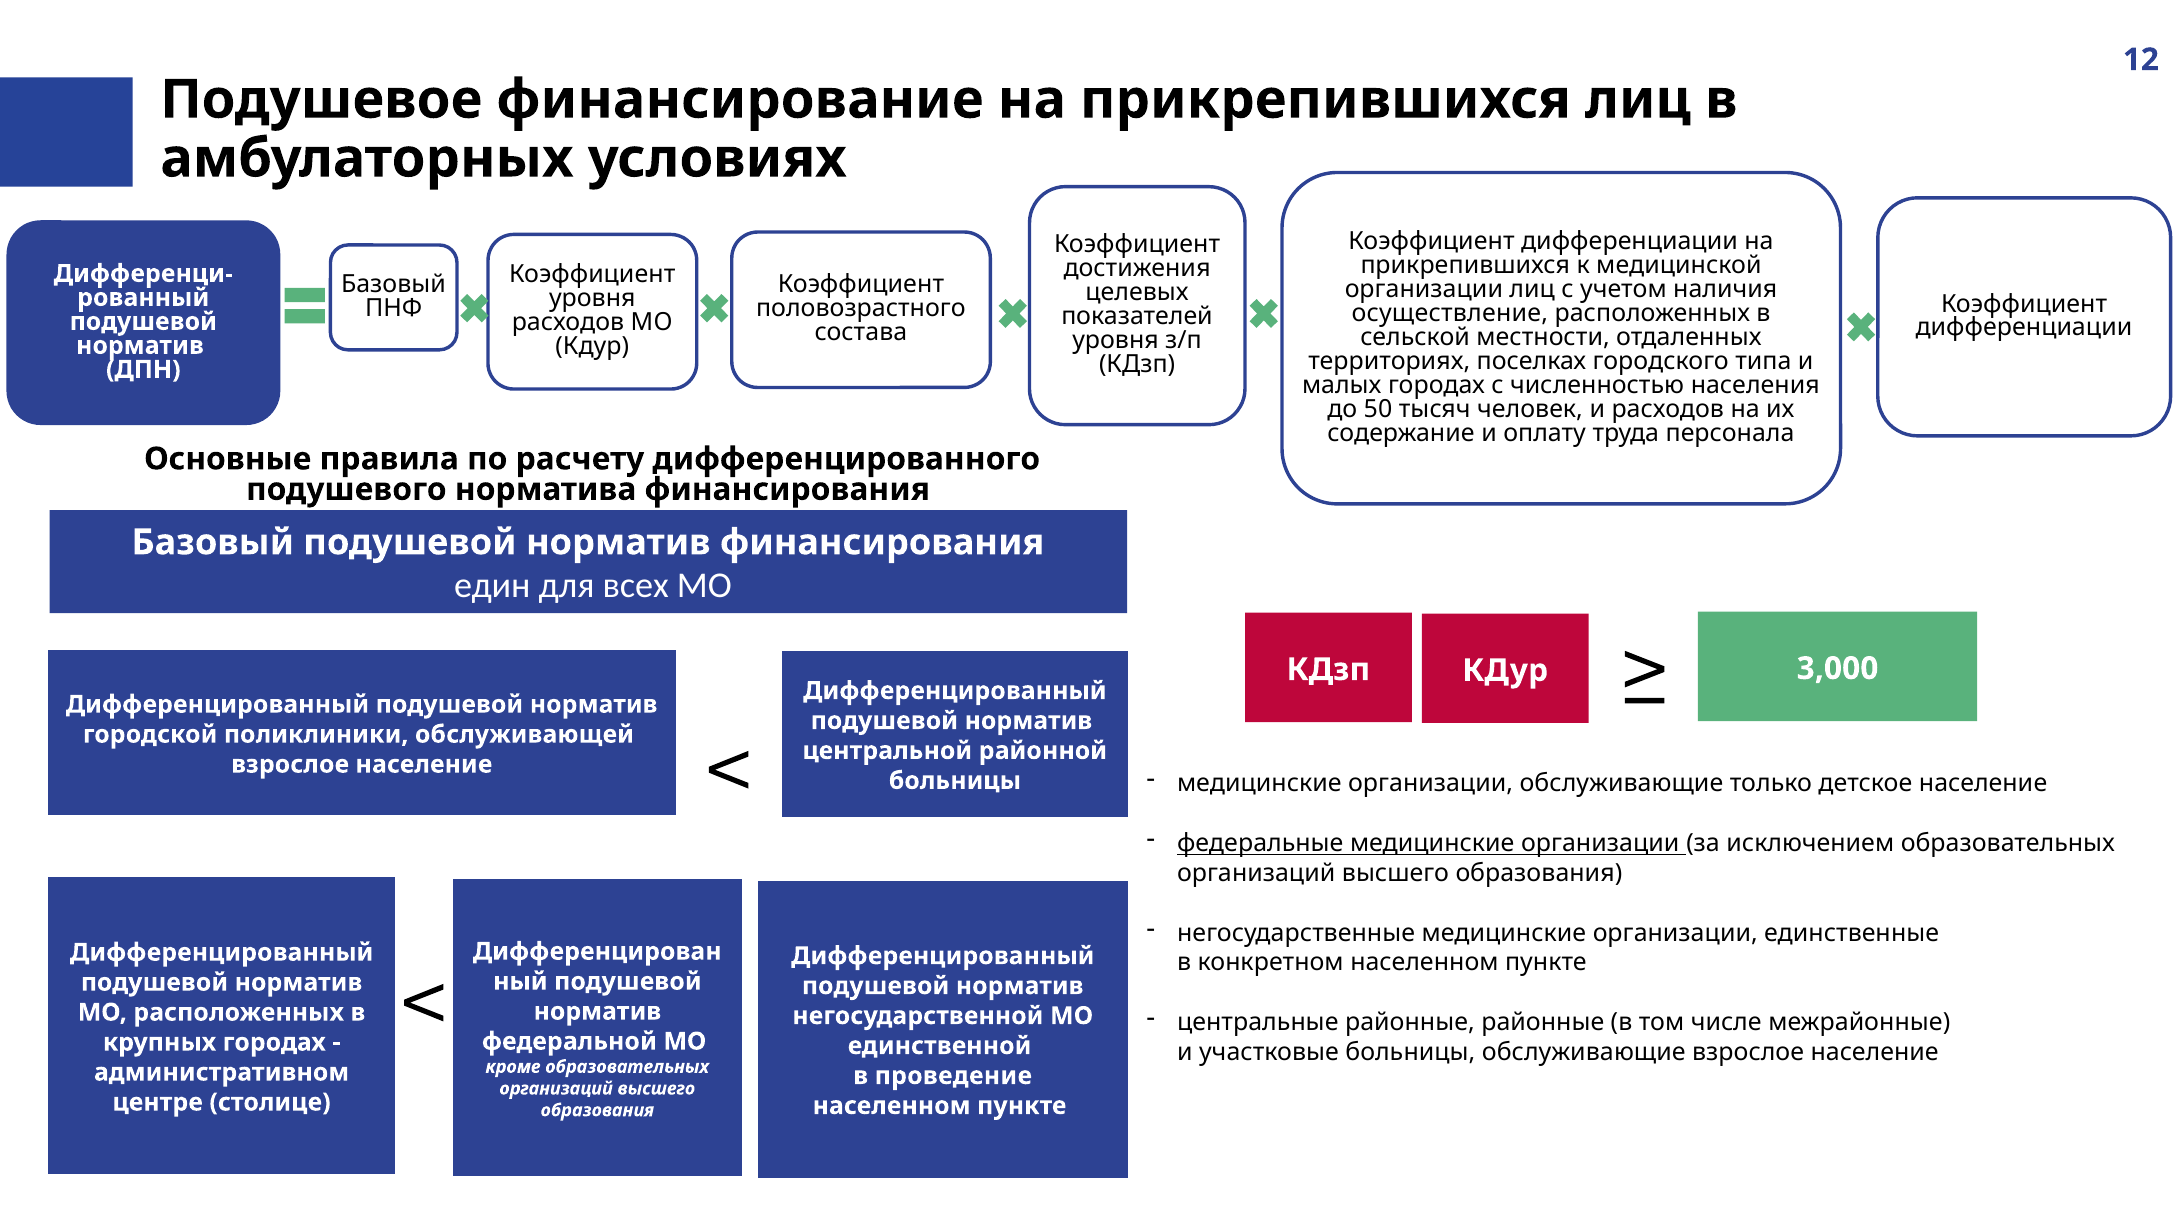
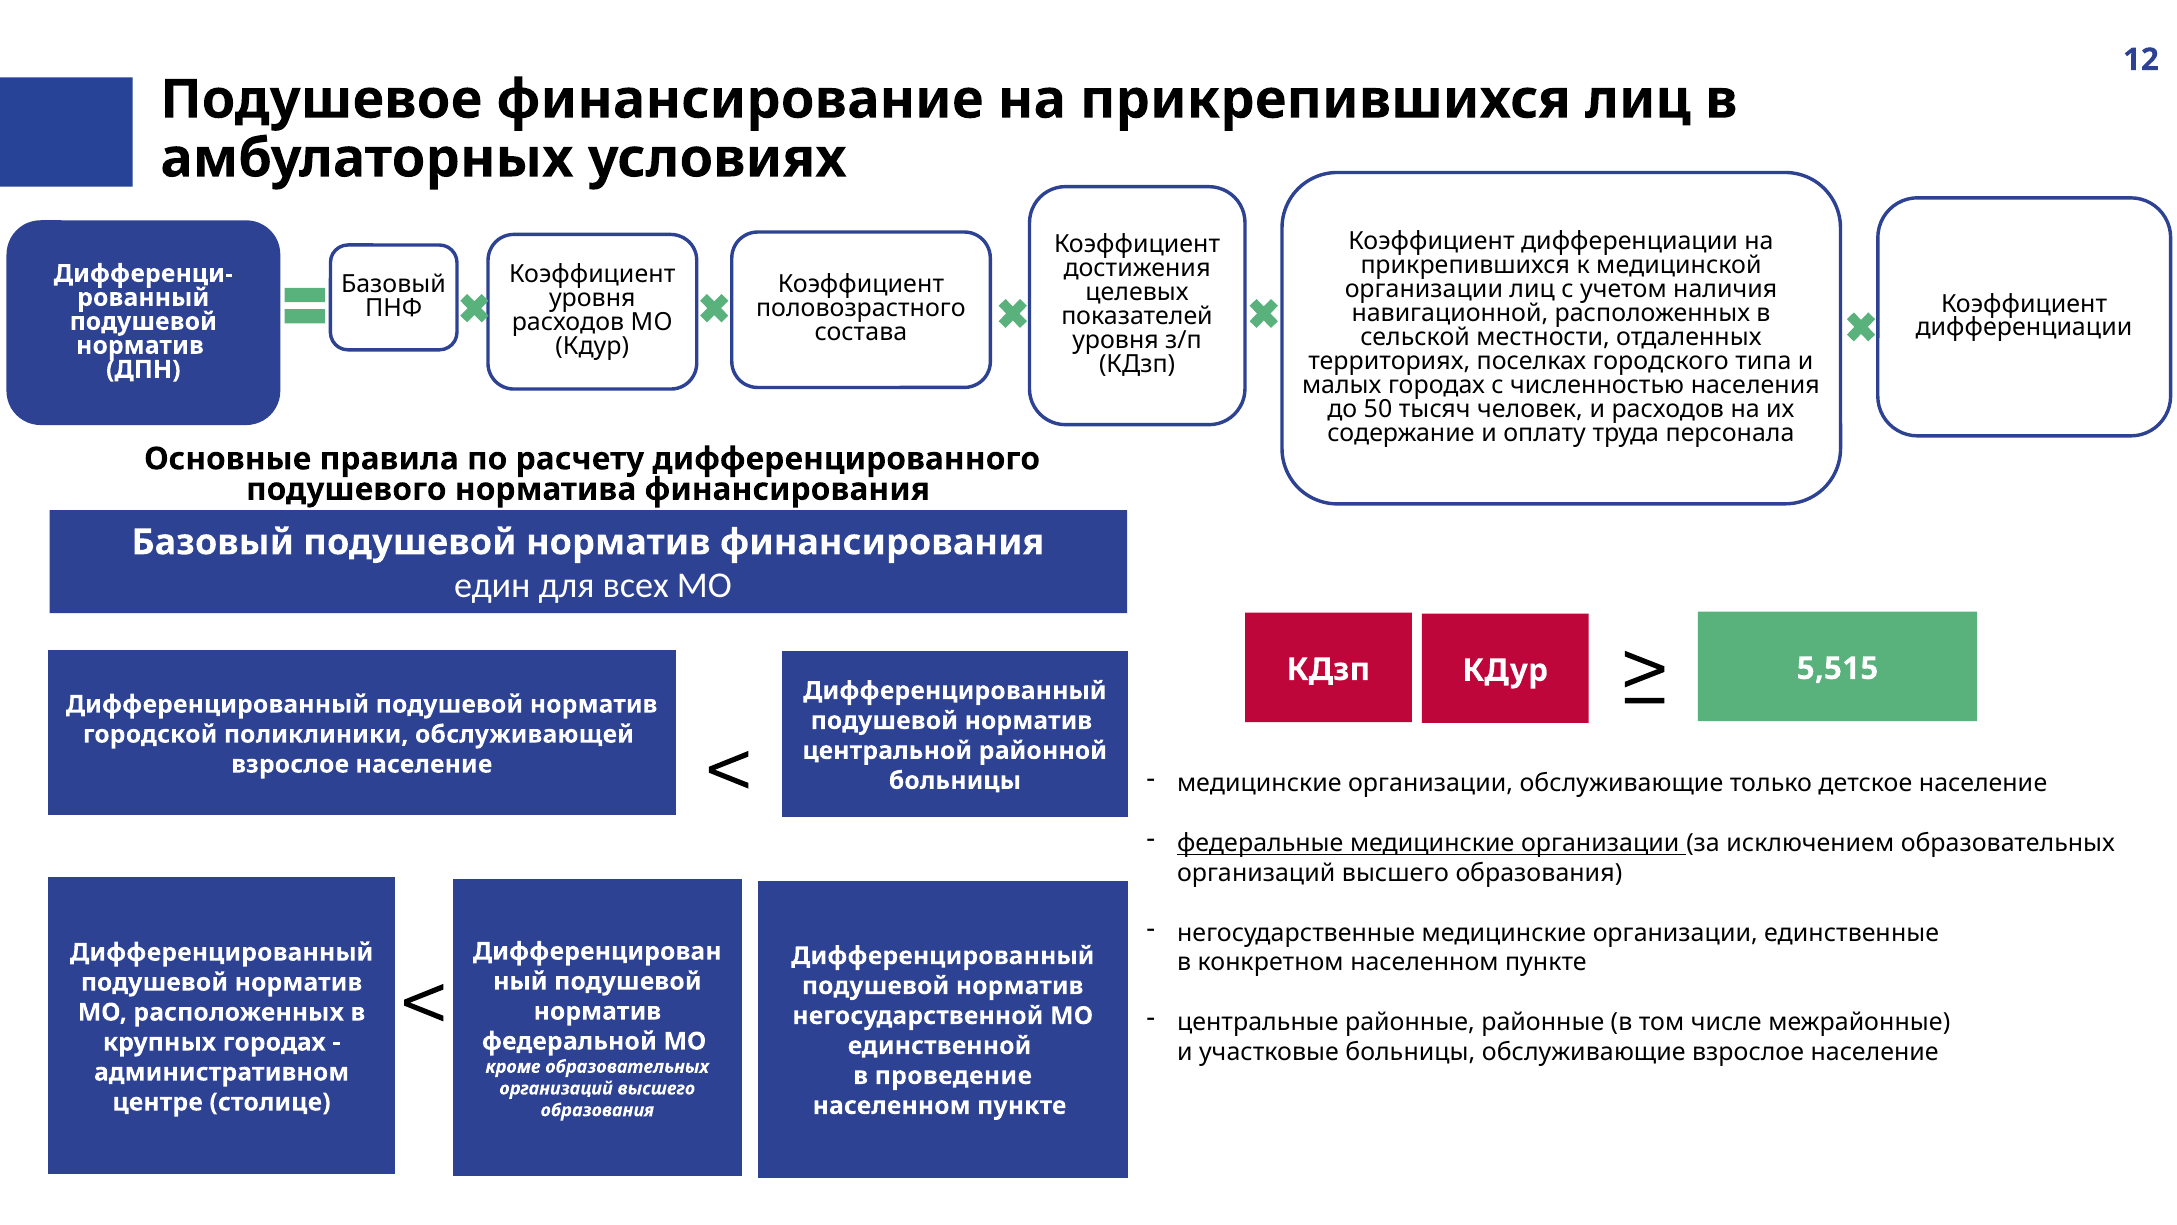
осуществление: осуществление -> навигационной (1450, 313)
3,000: 3,000 -> 5,515 (1838, 668)
